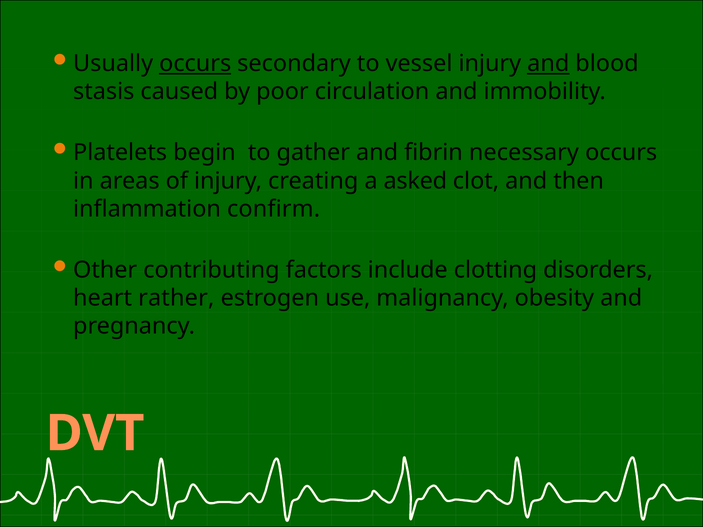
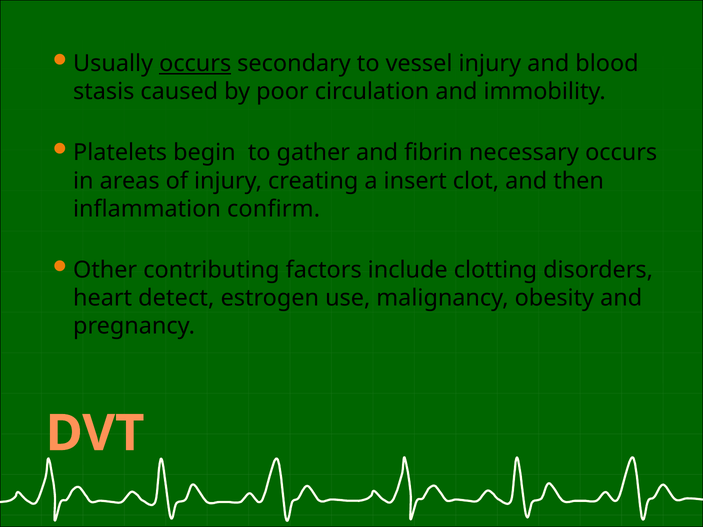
and underline: present -> none (548, 64)
asked: asked -> insert (415, 181)
rather: rather -> detect (176, 298)
